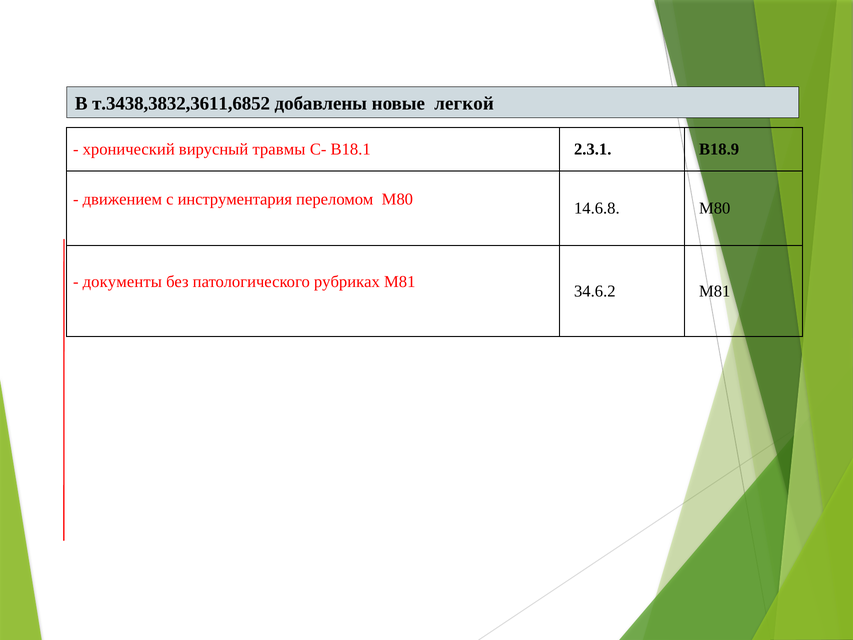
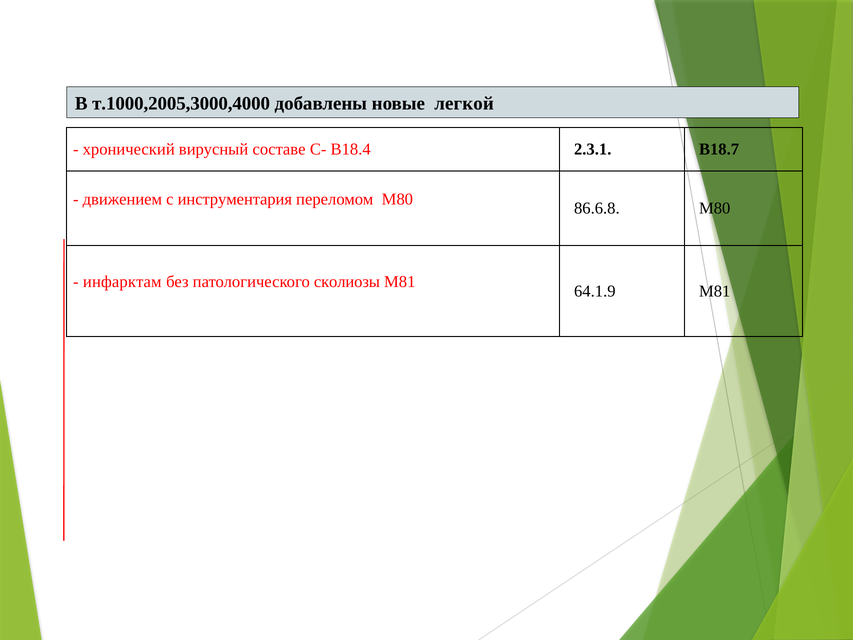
т.3438,3832,3611,6852: т.3438,3832,3611,6852 -> т.1000,2005,3000,4000 (181, 104)
травмы: травмы -> составе (279, 149)
В18.1: В18.1 -> В18.4 (351, 149)
В18.9: В18.9 -> В18.7 (719, 149)
14.6.8: 14.6.8 -> 86.6.8 (597, 208)
документы: документы -> инфарктам (122, 282)
рубриках: рубриках -> сколиозы (347, 282)
34.6.2: 34.6.2 -> 64.1.9 (595, 291)
